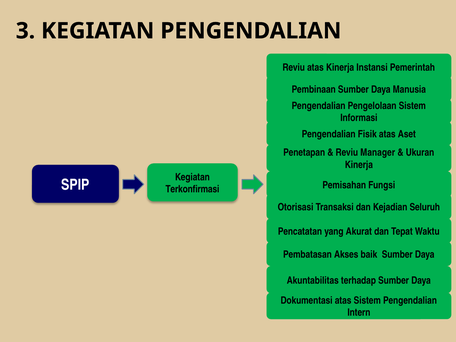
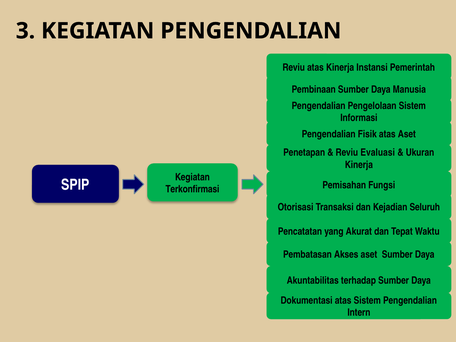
Manager: Manager -> Evaluasi (378, 153)
Akses baik: baik -> aset (369, 255)
